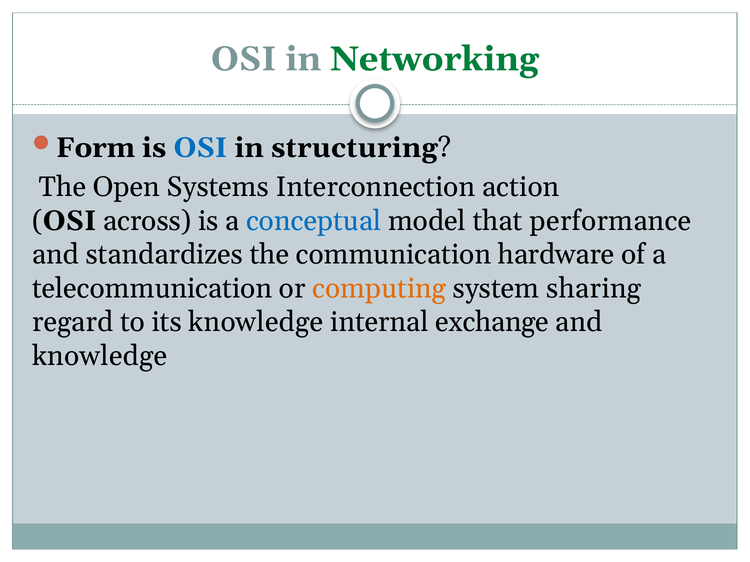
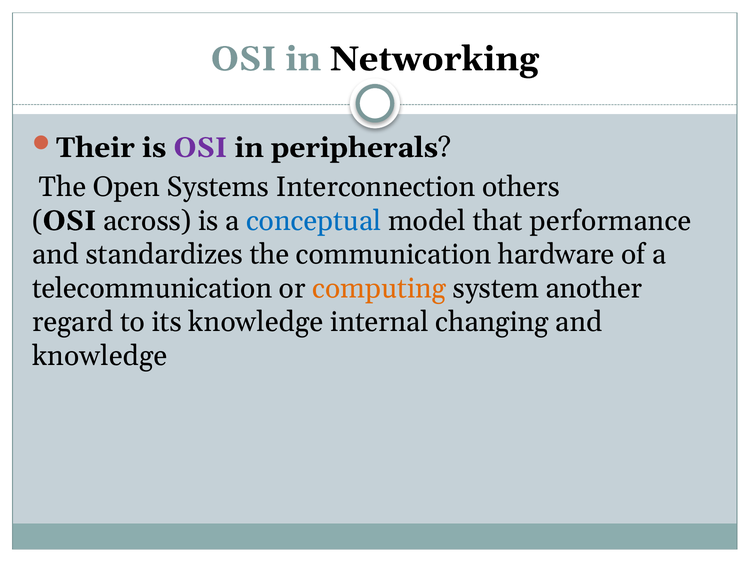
Networking colour: green -> black (434, 59)
Form: Form -> Their (95, 148)
OSI colour: blue -> purple (200, 148)
structuring: structuring -> peripherals (355, 148)
action: action -> others (521, 187)
sharing: sharing -> another (594, 289)
exchange: exchange -> changing (492, 322)
